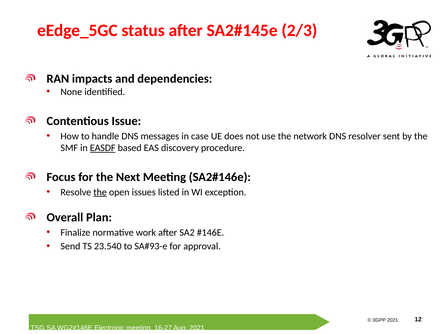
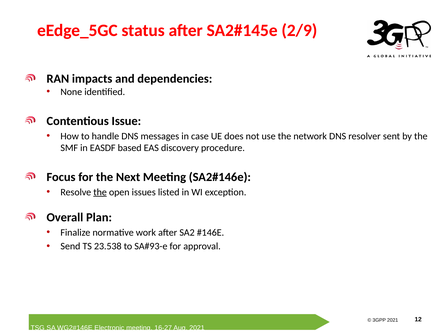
2/3: 2/3 -> 2/9 (299, 31)
EASDF underline: present -> none (103, 148)
23.540: 23.540 -> 23.538 (108, 247)
